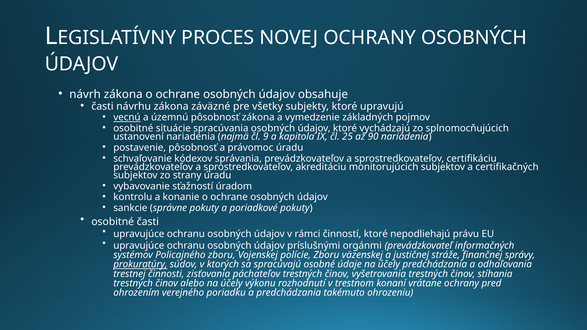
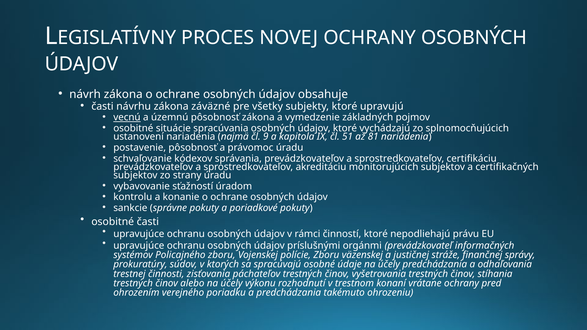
25: 25 -> 51 (347, 137)
90: 90 -> 81 (373, 137)
prokuratúry underline: present -> none (140, 265)
